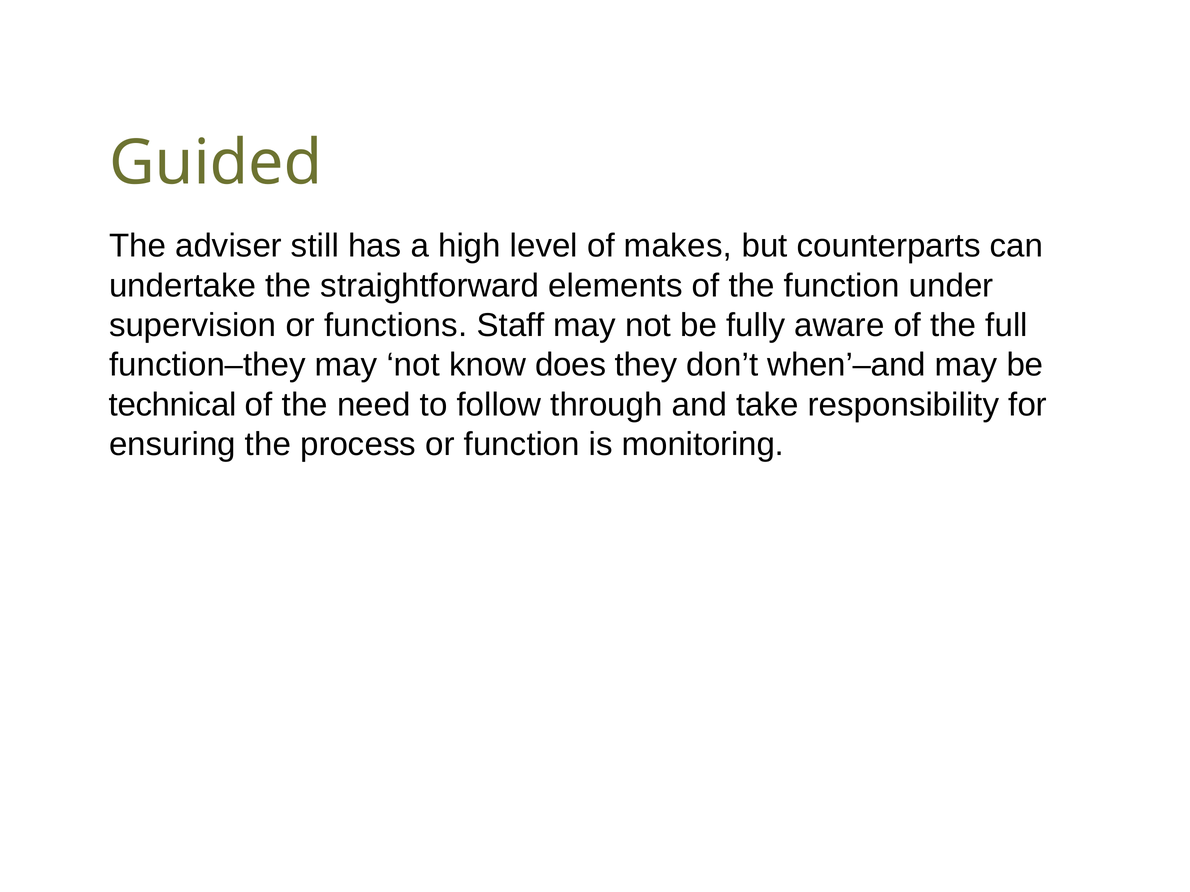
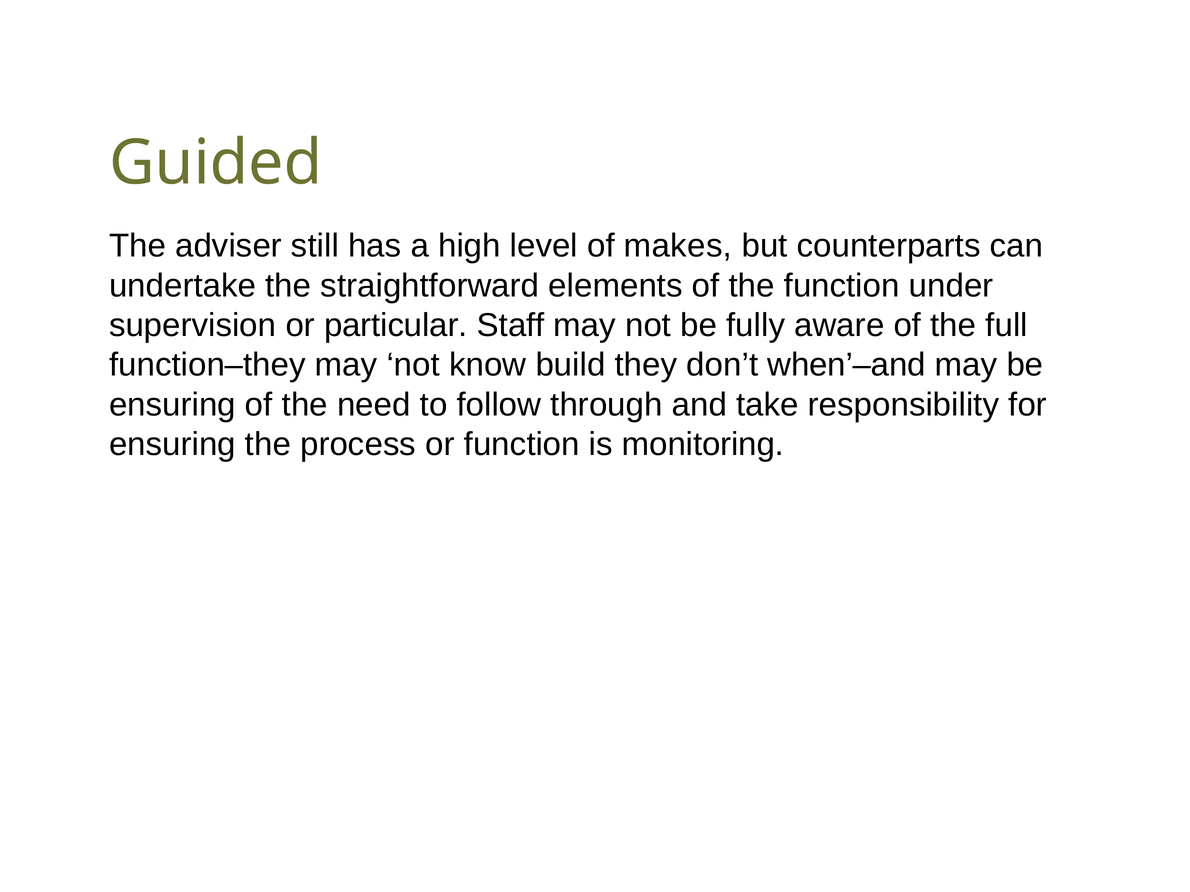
functions: functions -> particular (396, 326)
does: does -> build (571, 365)
technical: technical -> ensuring (172, 405)
